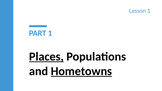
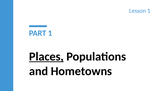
Hometowns underline: present -> none (81, 71)
